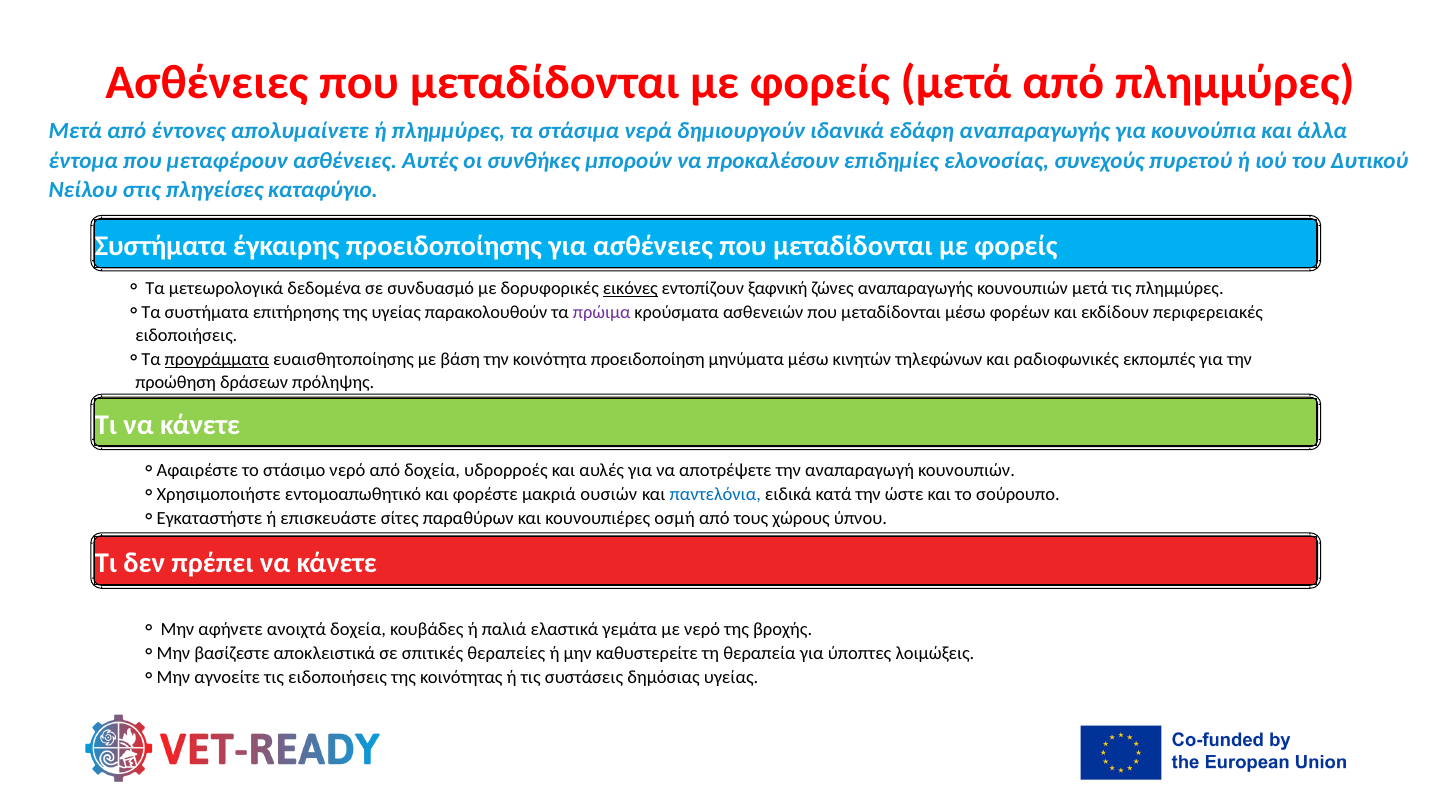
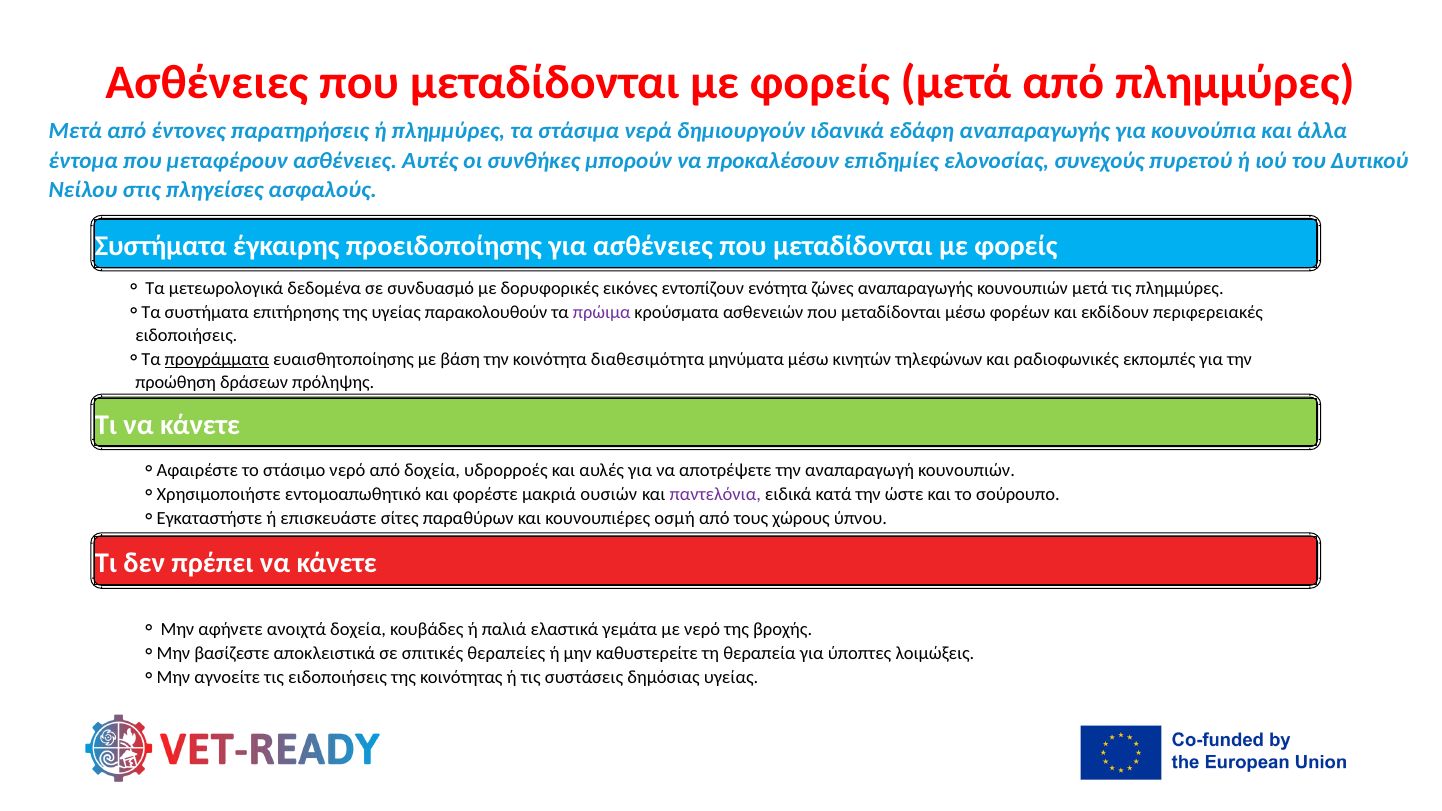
απολυμαίνετε: απολυμαίνετε -> παρατηρήσεις (300, 131)
καταφύγιο: καταφύγιο -> ασφαλούς (323, 190)
εικόνες underline: present -> none (630, 289)
ξαφνική: ξαφνική -> ενότητα (778, 289)
προειδοποίηση: προειδοποίηση -> διαθεσιμότητα (648, 359)
παντελόνια colour: blue -> purple (715, 494)
